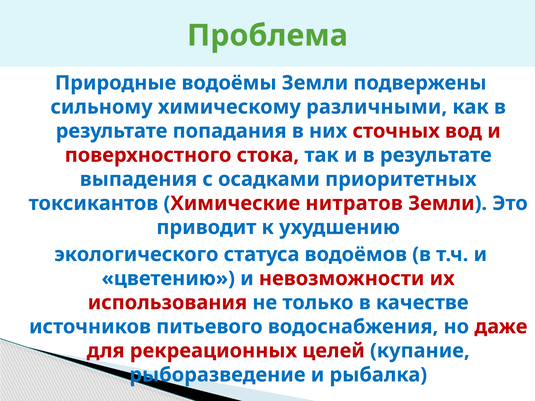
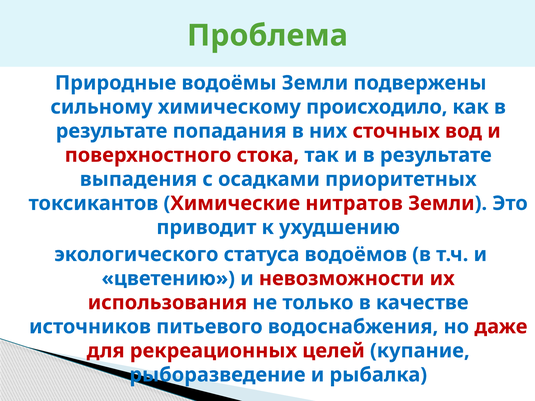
различными: различными -> происходило (377, 107)
